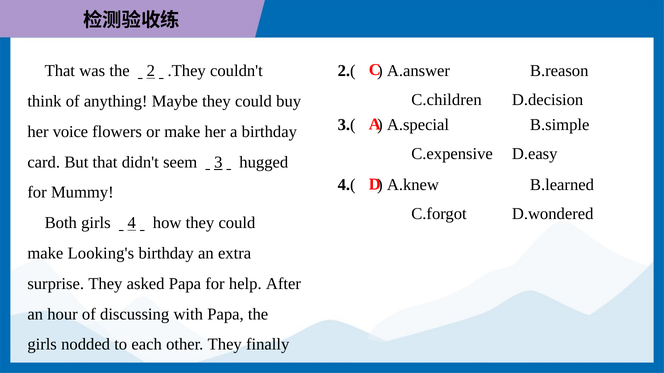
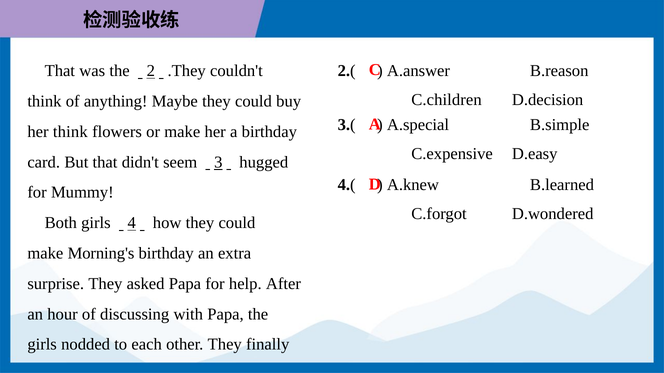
her voice: voice -> think (70, 132)
Looking's: Looking's -> Morning's (101, 254)
